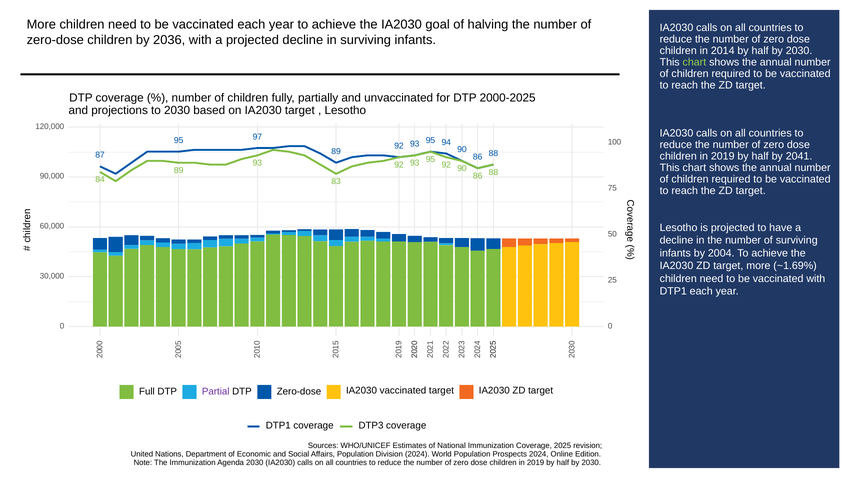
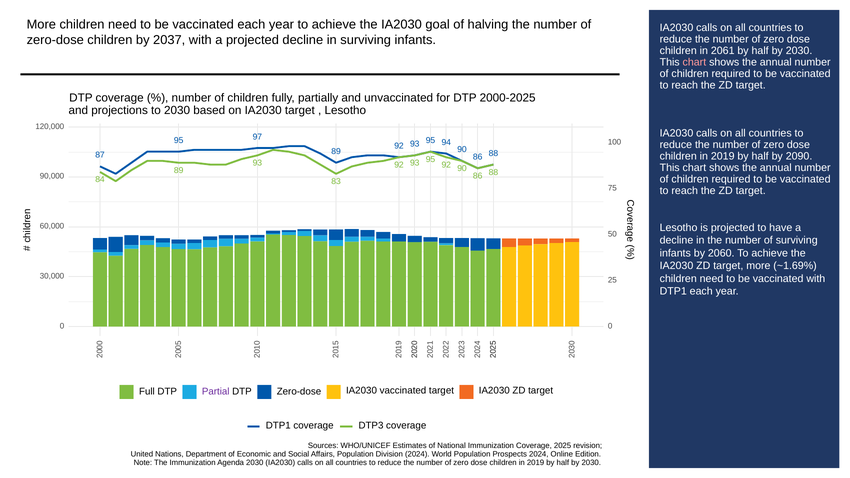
2036: 2036 -> 2037 (169, 40)
2014: 2014 -> 2061 (723, 51)
chart colour: light green -> pink (694, 62)
2041: 2041 -> 2090 (799, 156)
2004: 2004 -> 2060 (721, 253)
